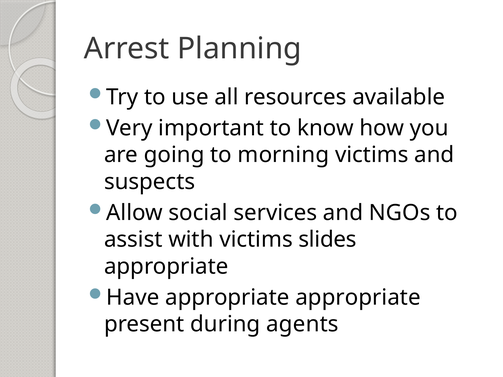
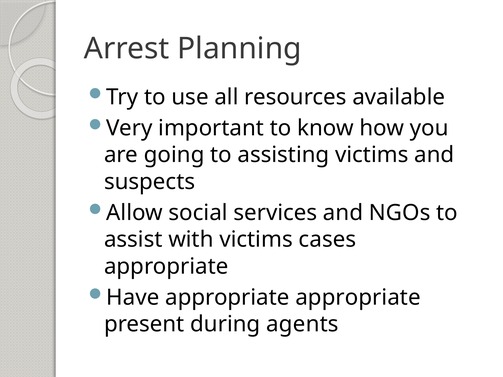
morning: morning -> assisting (283, 155)
slides: slides -> cases (327, 240)
